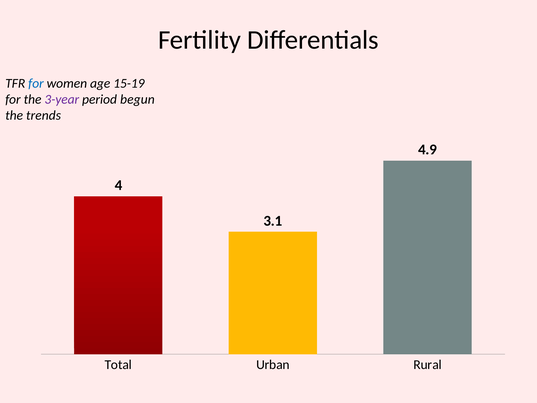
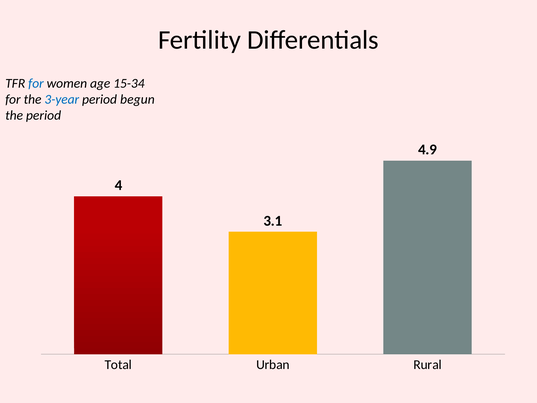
15-19: 15-19 -> 15-34 (129, 83)
3-year colour: purple -> blue (62, 99)
the trends: trends -> period (44, 115)
